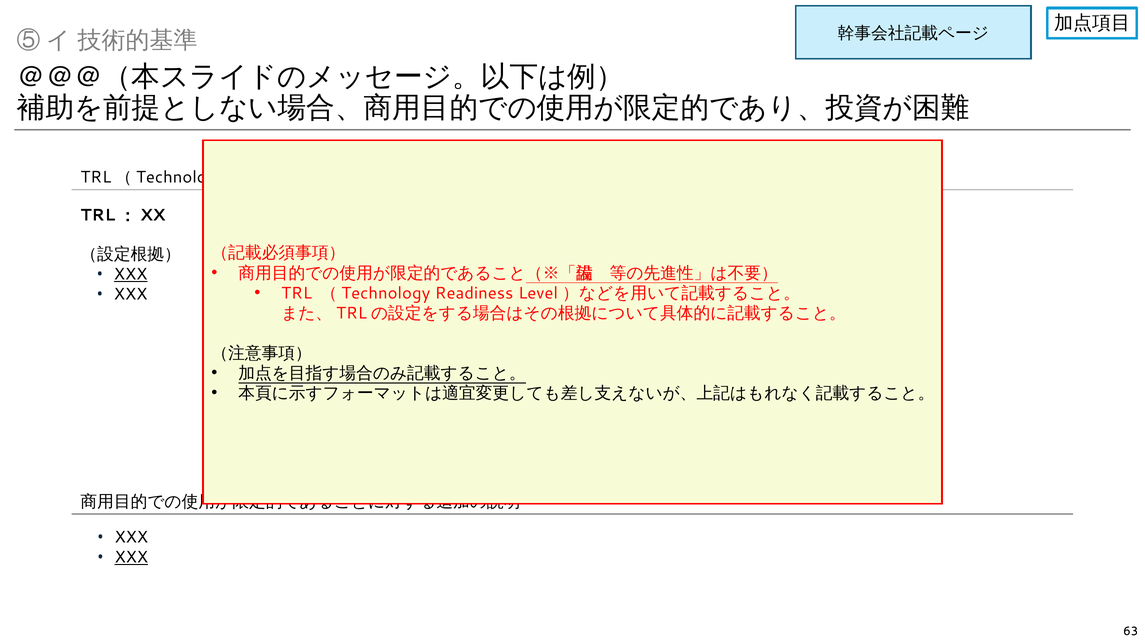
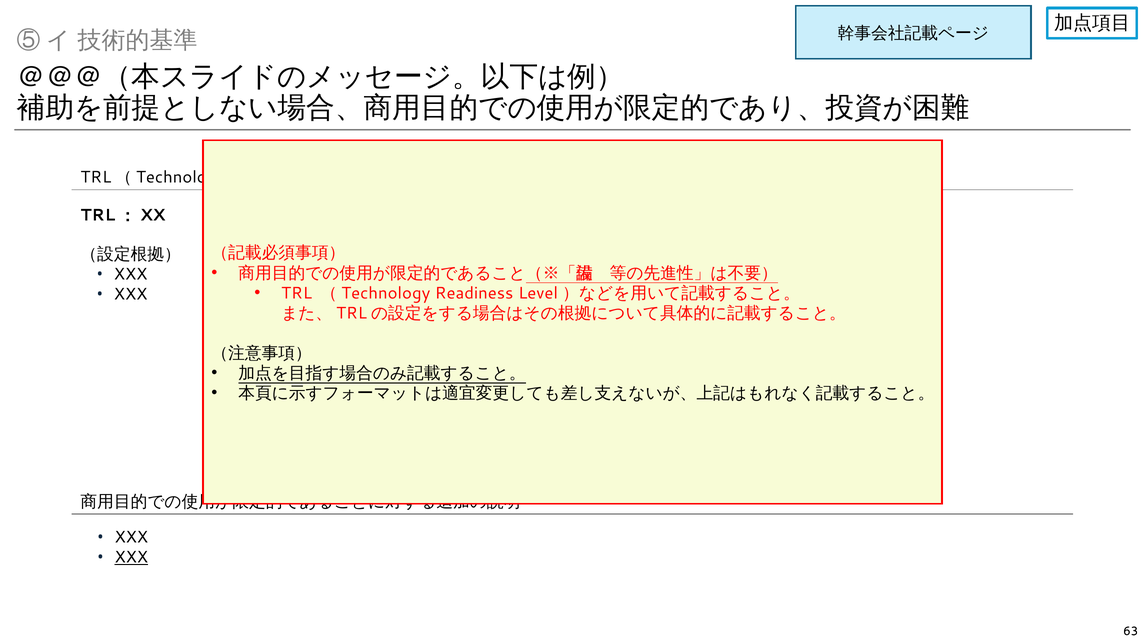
XXX underline: present -> none (131, 274)
